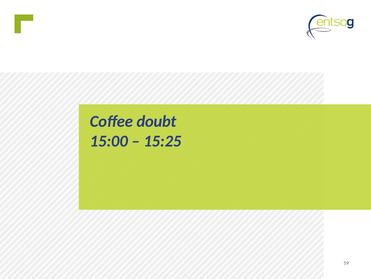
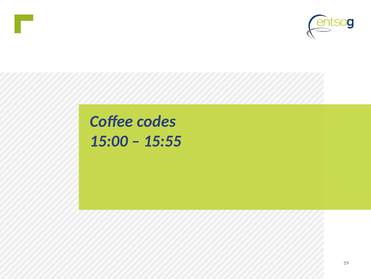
doubt: doubt -> codes (156, 121)
15:25: 15:25 -> 15:55 (163, 141)
